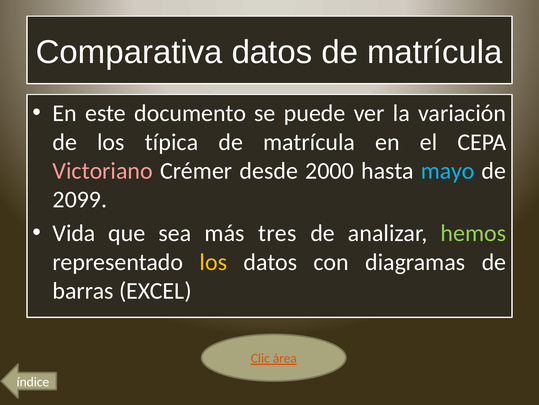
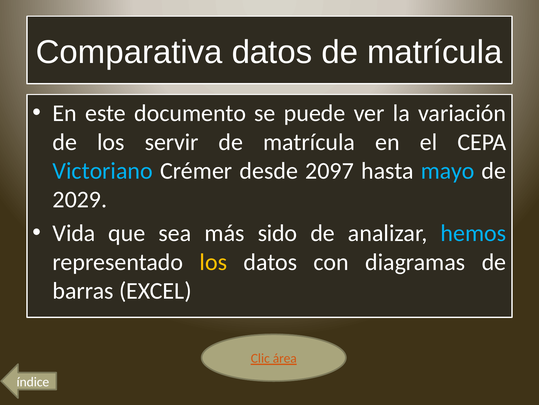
típica: típica -> servir (172, 142)
Victoriano colour: pink -> light blue (103, 171)
2000: 2000 -> 2097 (330, 171)
2099: 2099 -> 2029 (80, 199)
tres: tres -> sido (278, 233)
hemos colour: light green -> light blue (473, 233)
